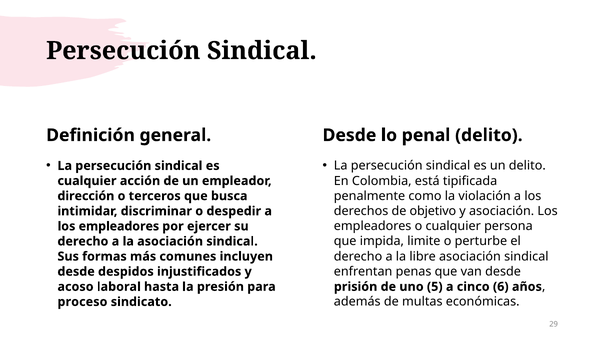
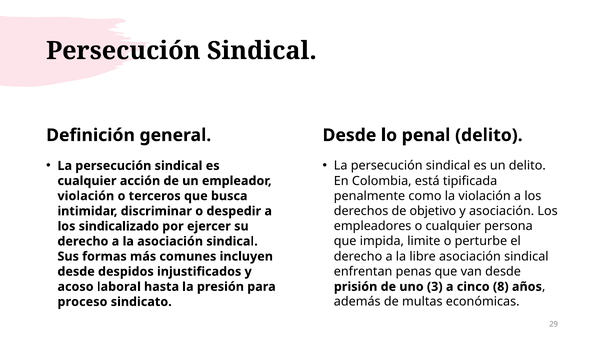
dirección: dirección -> violación (86, 196)
empleadores: empleadores -> sindicalizado (119, 226)
5: 5 -> 3 (435, 286)
6: 6 -> 8 (501, 286)
